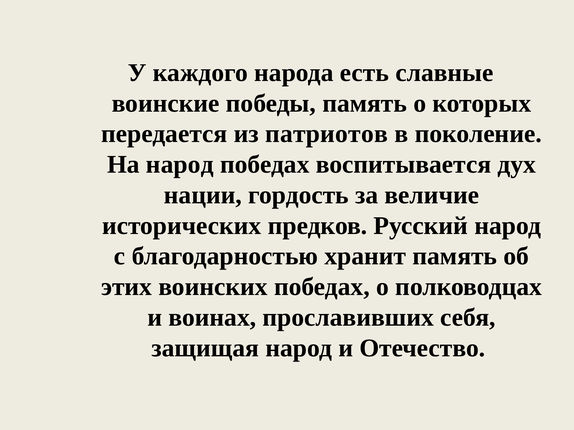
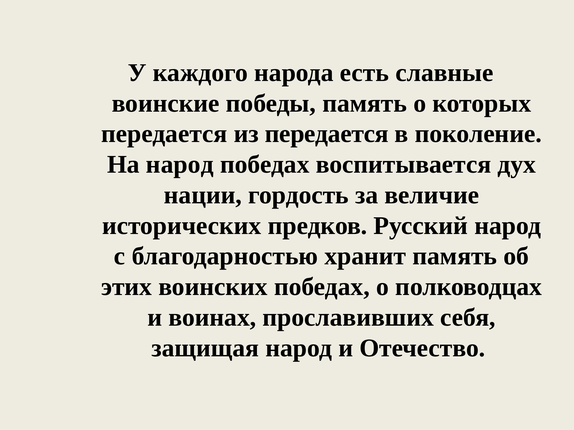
из патриотов: патриотов -> передается (327, 134)
